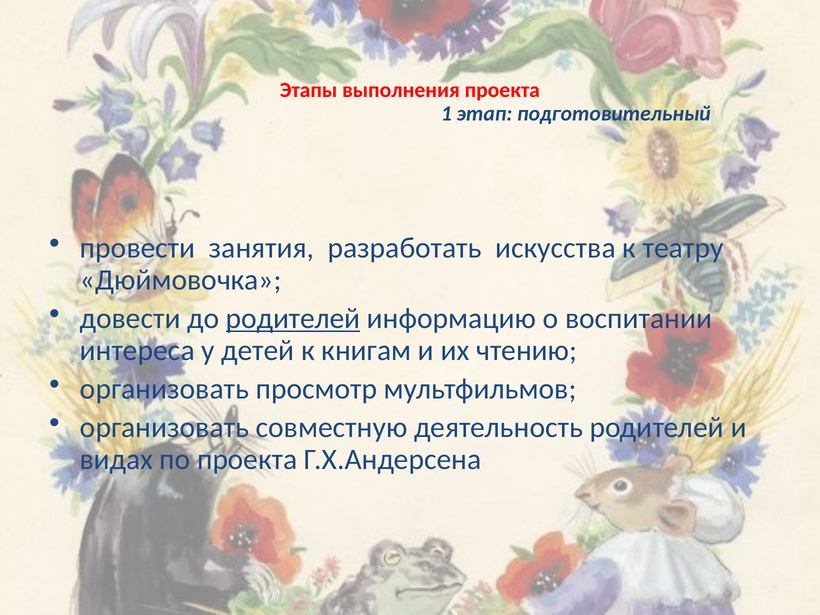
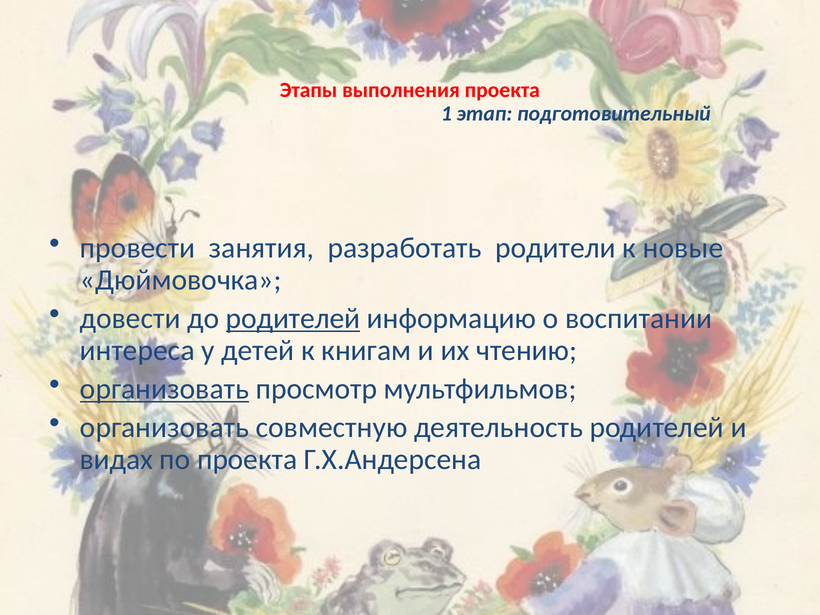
искусства: искусства -> родители (555, 248)
театру: театру -> новые (683, 248)
организовать underline: none -> present (165, 389)
